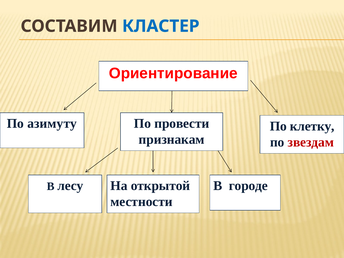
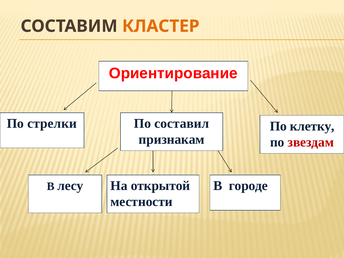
КЛАСТЕР colour: blue -> orange (161, 26)
азимуту: азимуту -> стрелки (52, 123)
провести: провести -> составил (182, 123)
